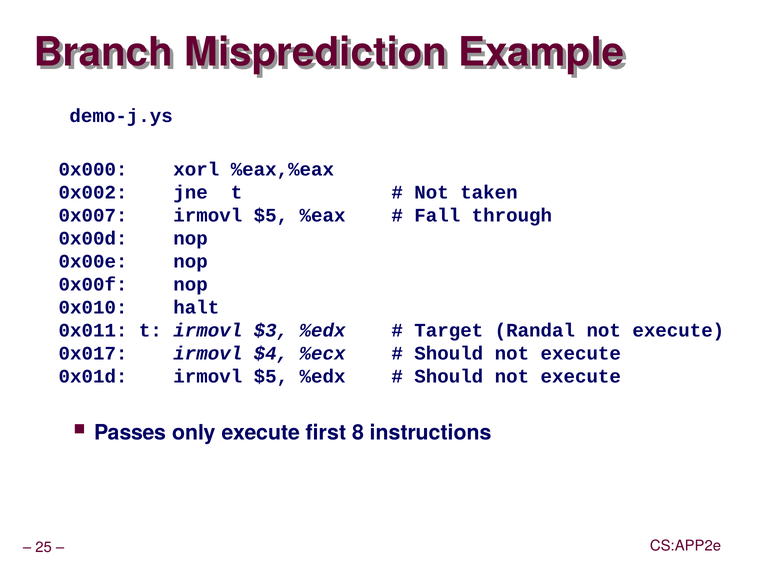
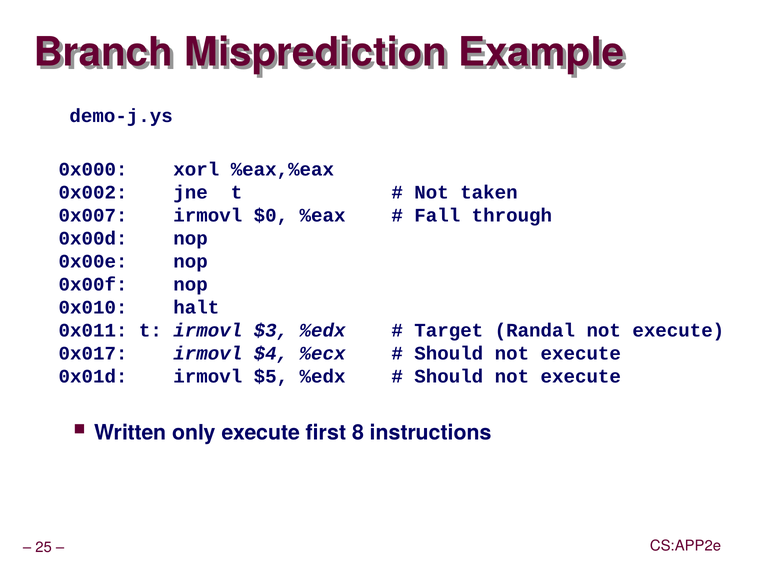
0x007 irmovl $5: $5 -> $0 (271, 215)
Passes: Passes -> Written (130, 432)
